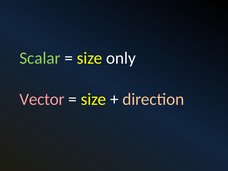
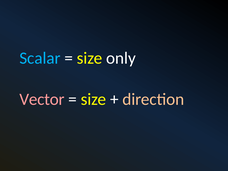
Scalar colour: light green -> light blue (40, 58)
